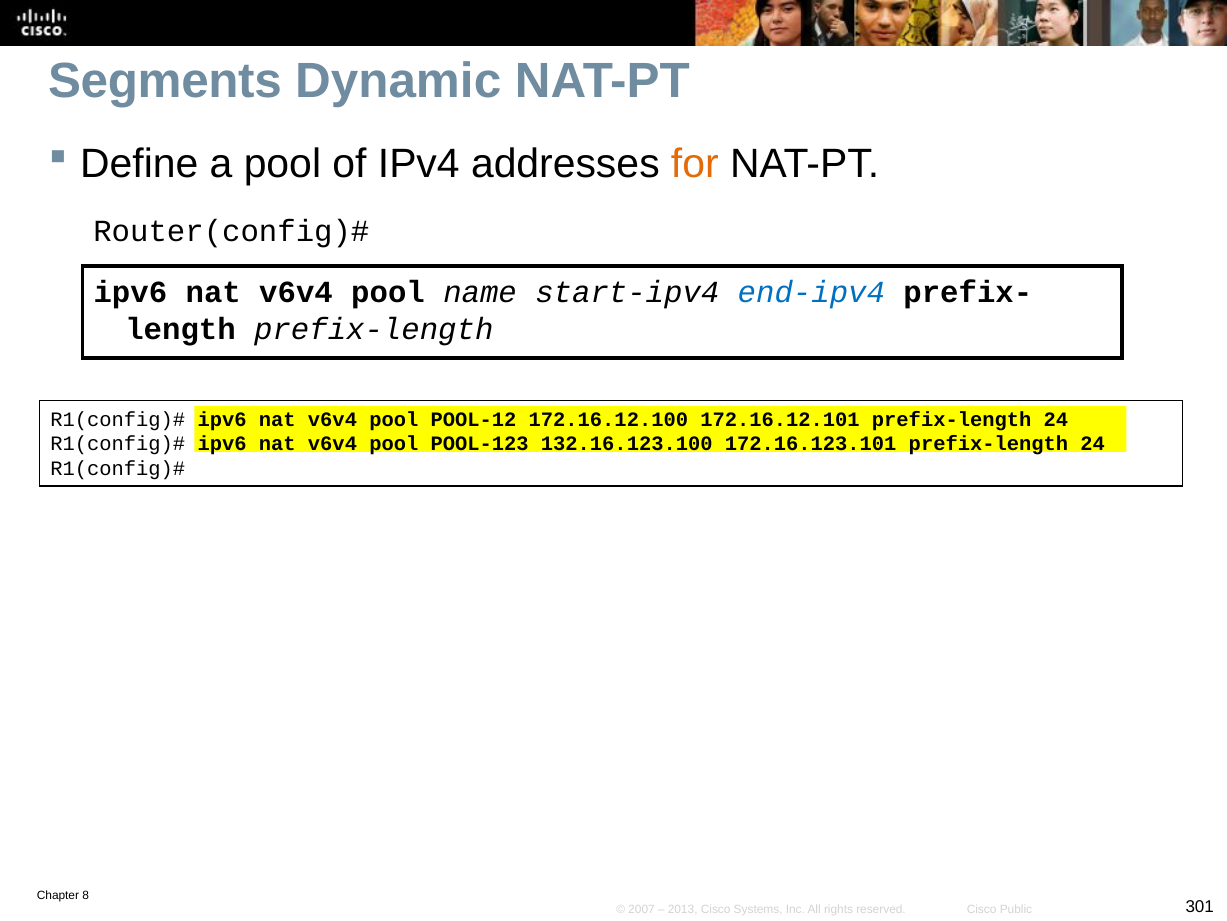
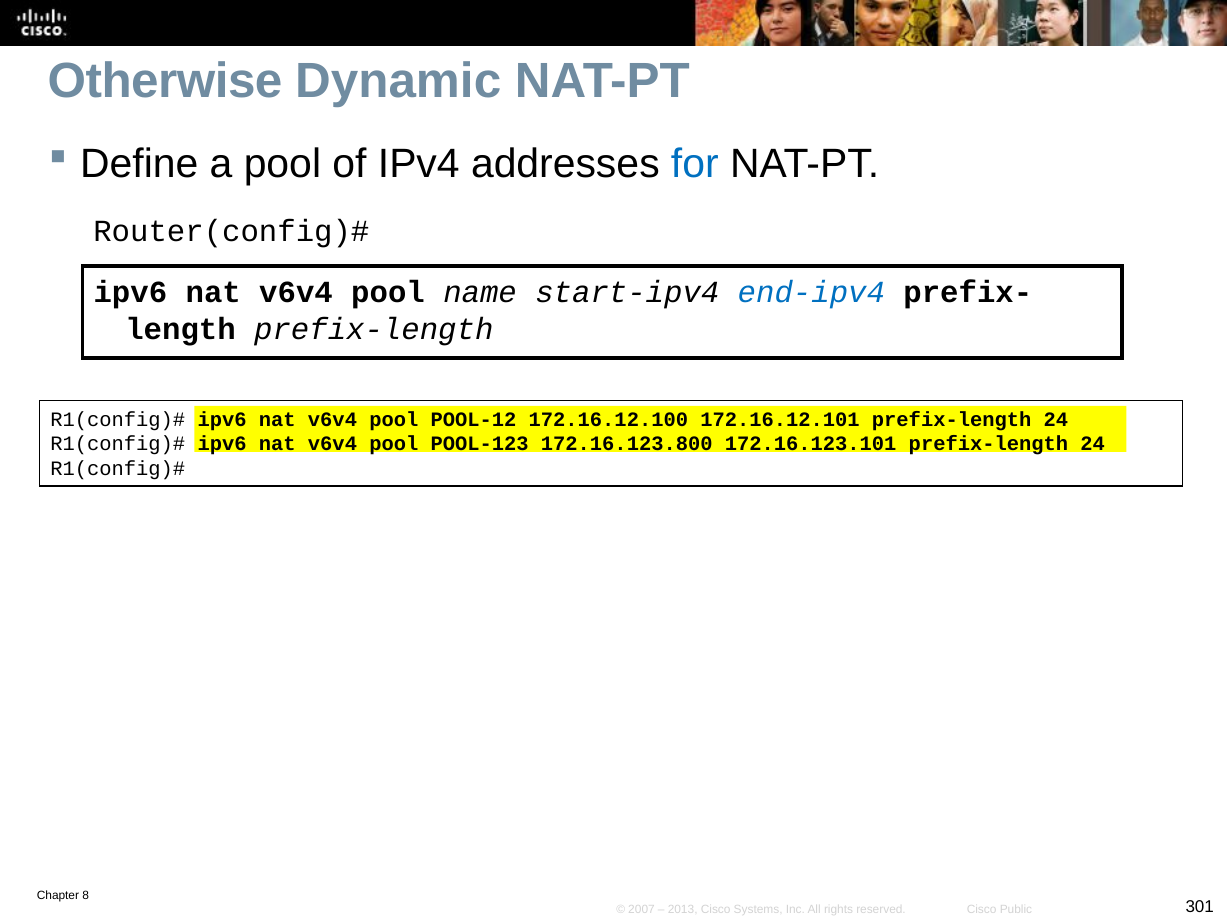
Segments: Segments -> Otherwise (165, 82)
for colour: orange -> blue (695, 164)
132.16.123.100: 132.16.123.100 -> 172.16.123.800 (627, 444)
